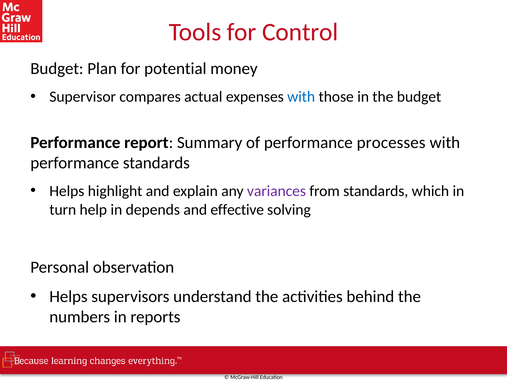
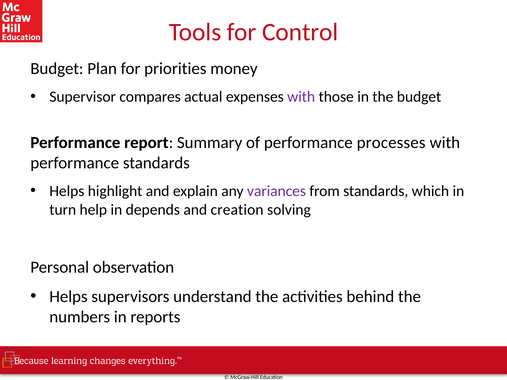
potential: potential -> priorities (175, 69)
with colour: blue -> purple (301, 97)
effective: effective -> creation (237, 210)
